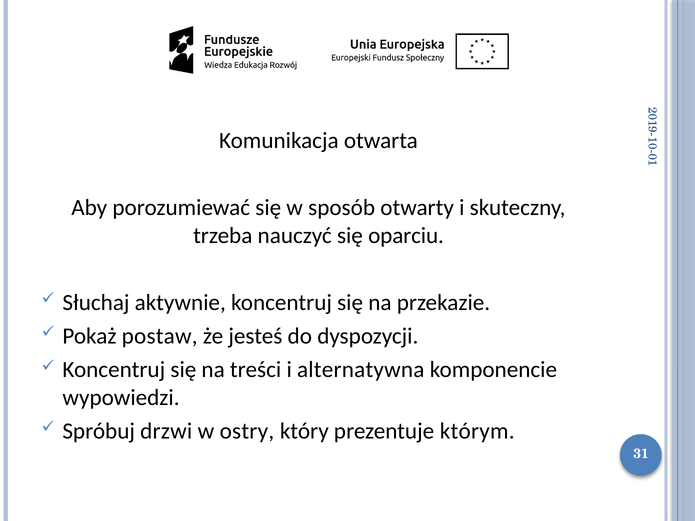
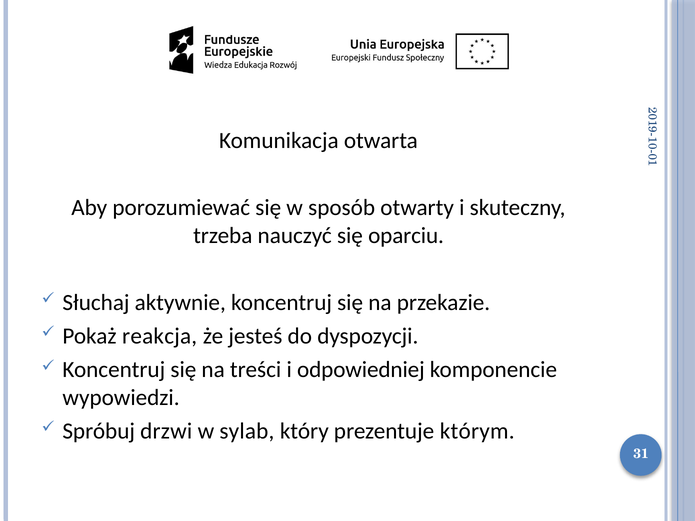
postaw: postaw -> reakcja (160, 336)
alternatywna: alternatywna -> odpowiedniej (361, 370)
ostry: ostry -> sylab (247, 431)
